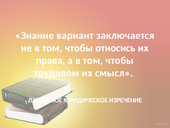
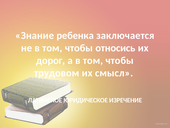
вариант: вариант -> ребенка (75, 35)
права: права -> дорог (51, 60)
